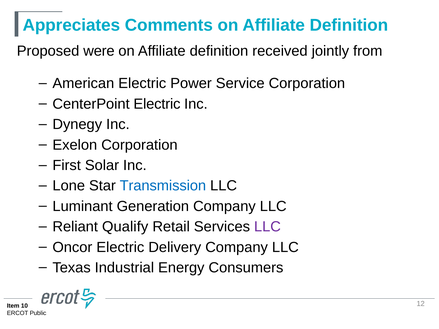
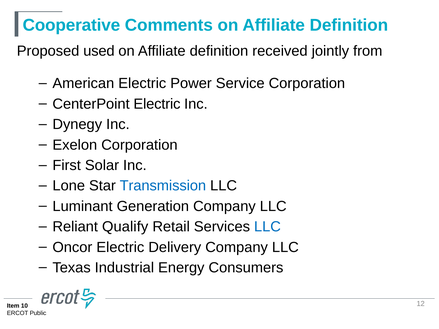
Appreciates: Appreciates -> Cooperative (71, 25)
were: were -> used (99, 51)
LLC colour: purple -> blue (267, 227)
